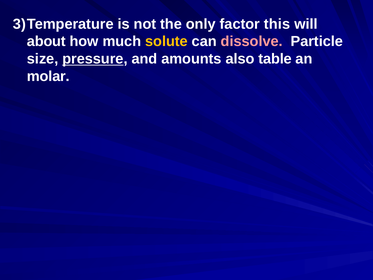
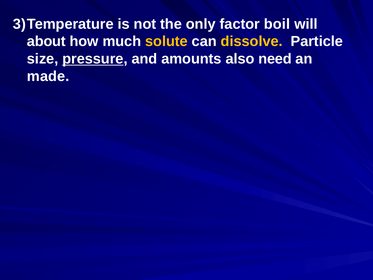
this: this -> boil (277, 24)
dissolve colour: pink -> yellow (252, 41)
table: table -> need (275, 59)
molar: molar -> made (48, 76)
